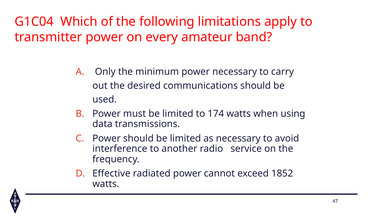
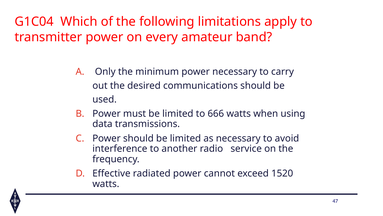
174: 174 -> 666 (216, 113)
1852: 1852 -> 1520 (282, 173)
